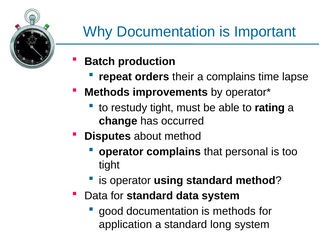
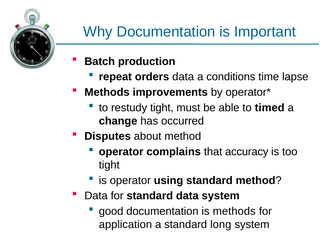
orders their: their -> data (183, 77)
a complains: complains -> conditions (231, 77)
rating: rating -> timed (270, 107)
personal: personal -> accuracy (247, 151)
